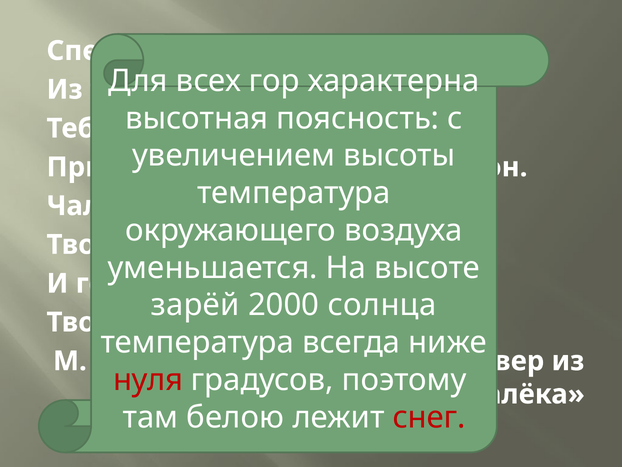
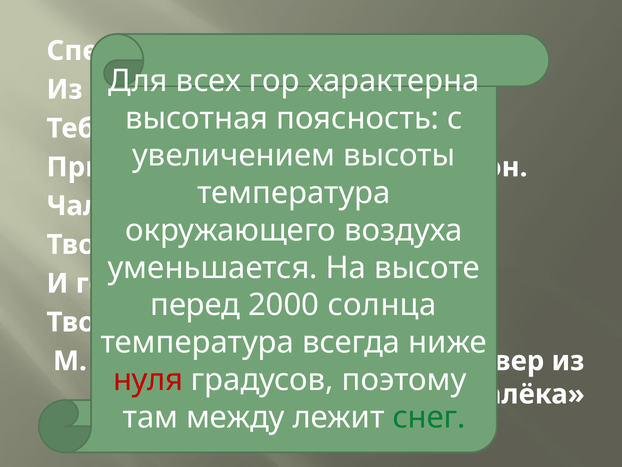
зарёй: зарёй -> перед (195, 305)
там белою: белою -> между (236, 417)
снег colour: red -> green (429, 417)
